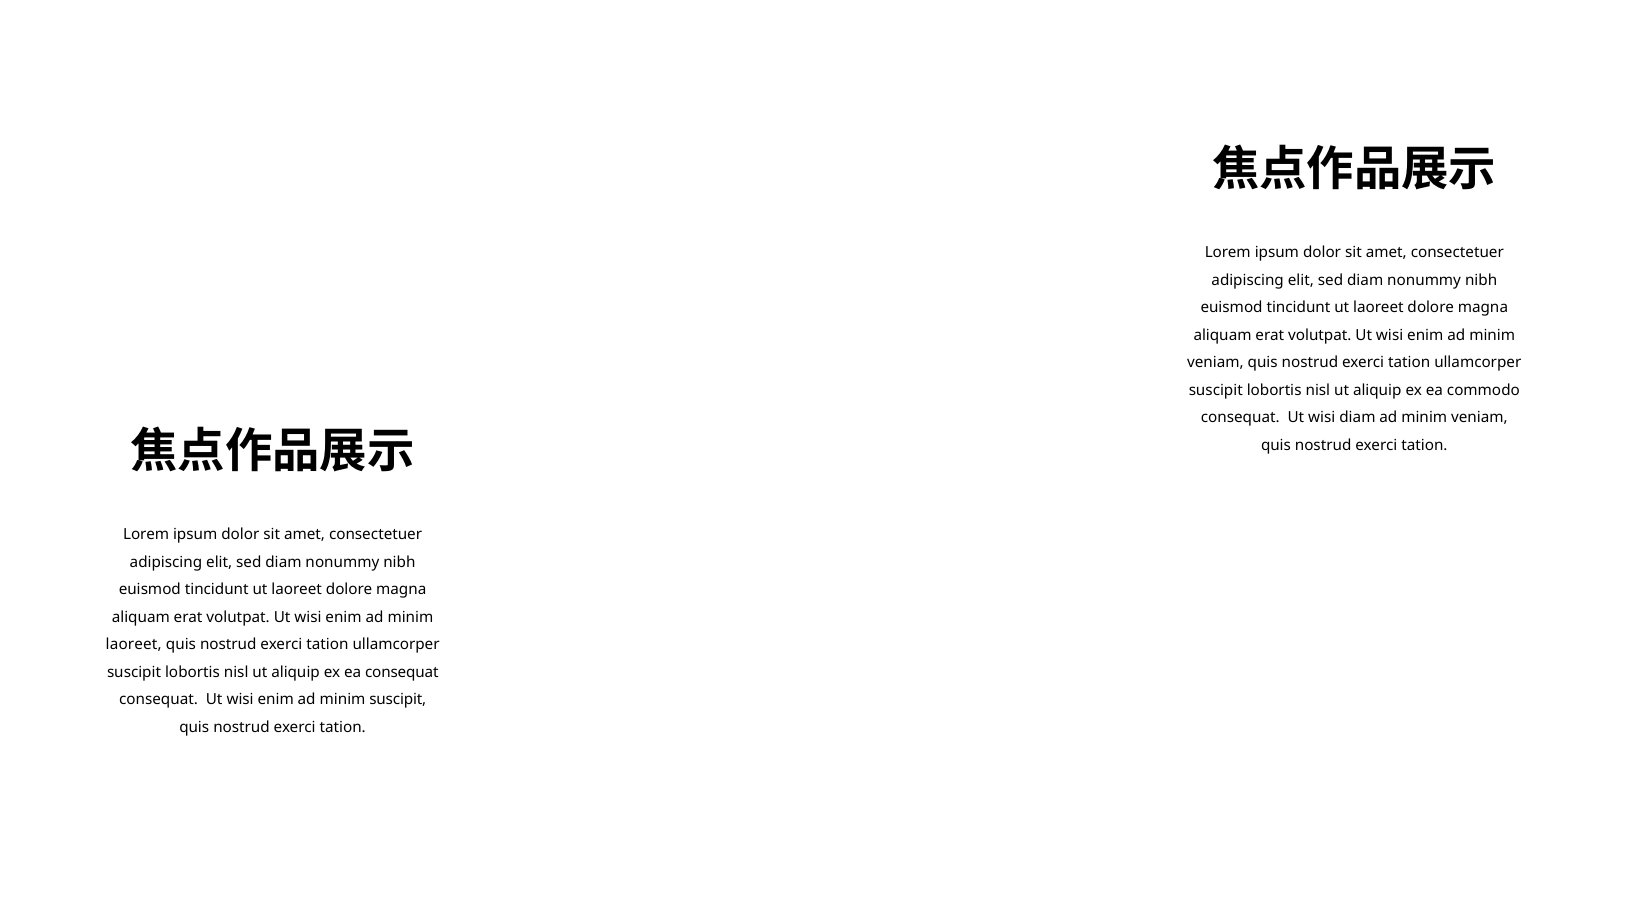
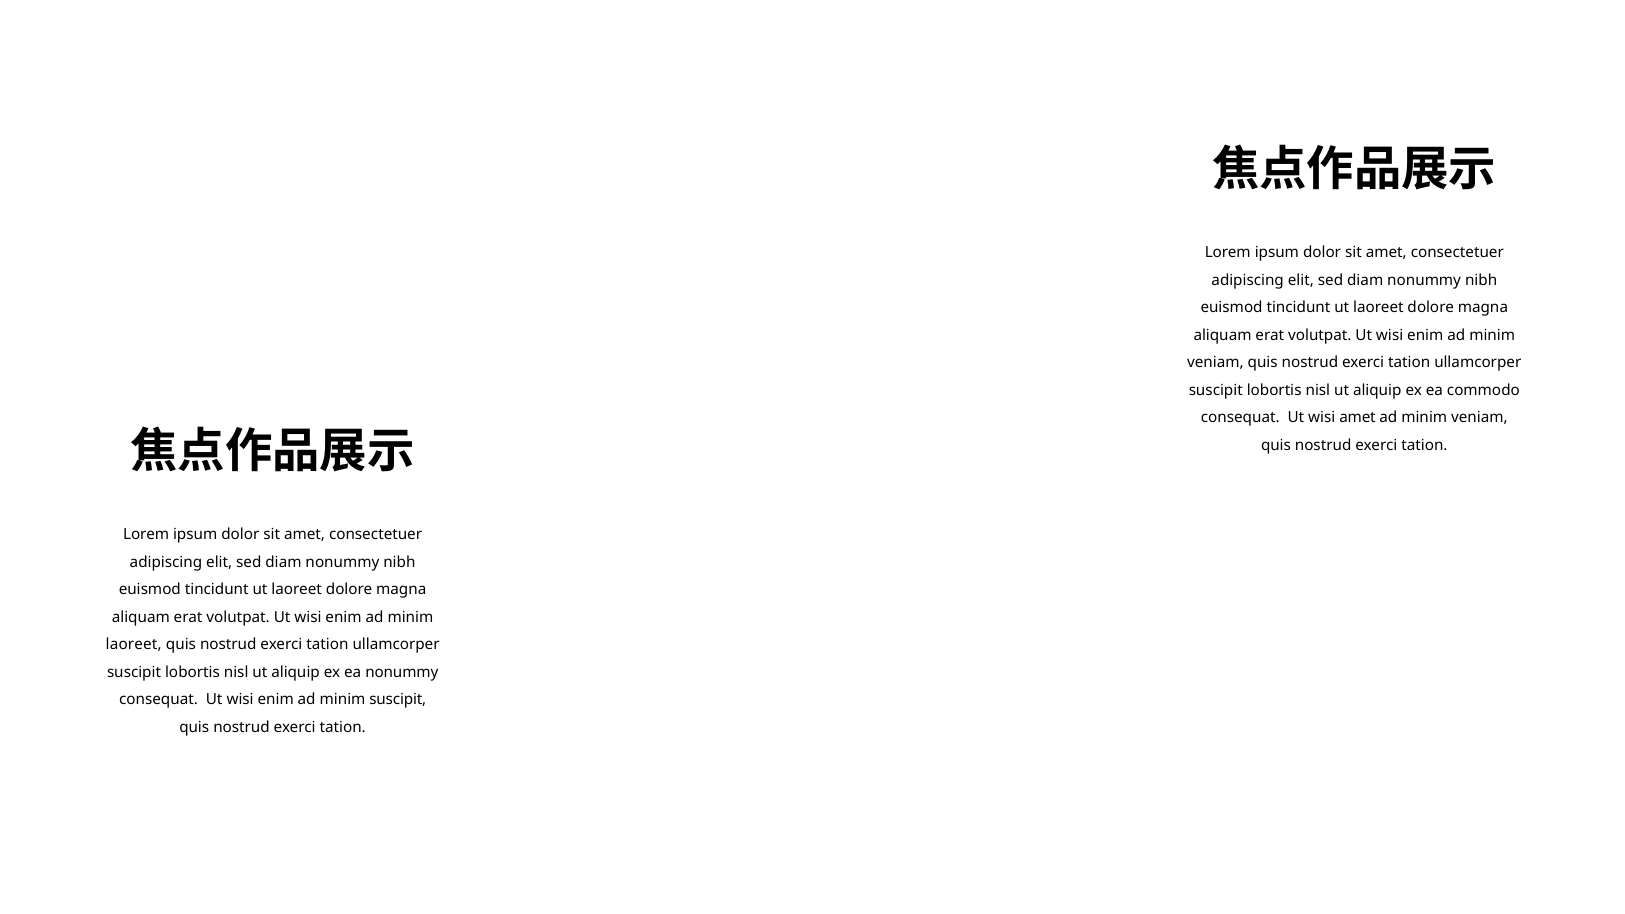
wisi diam: diam -> amet (1358, 418)
ea consequat: consequat -> nonummy (402, 672)
